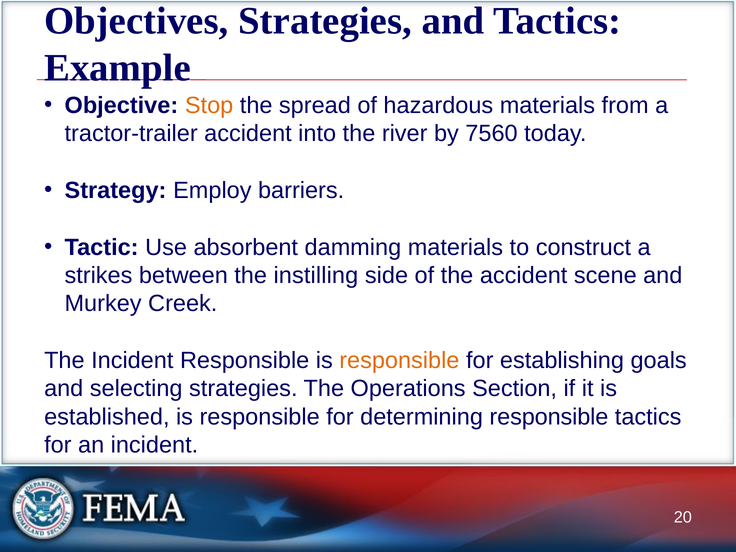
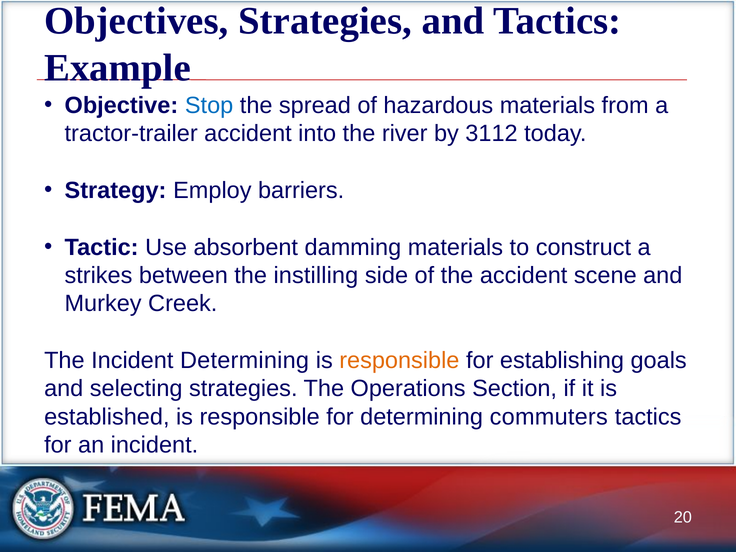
Stop colour: orange -> blue (209, 105)
7560: 7560 -> 3112 (492, 134)
Incident Responsible: Responsible -> Determining (245, 360)
determining responsible: responsible -> commuters (549, 417)
